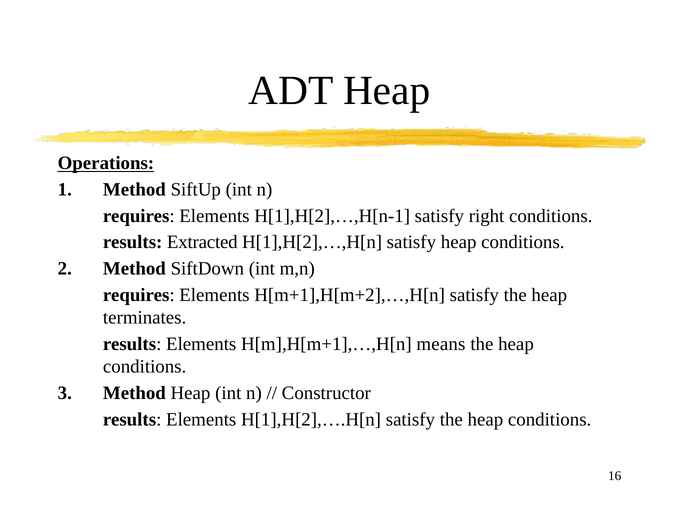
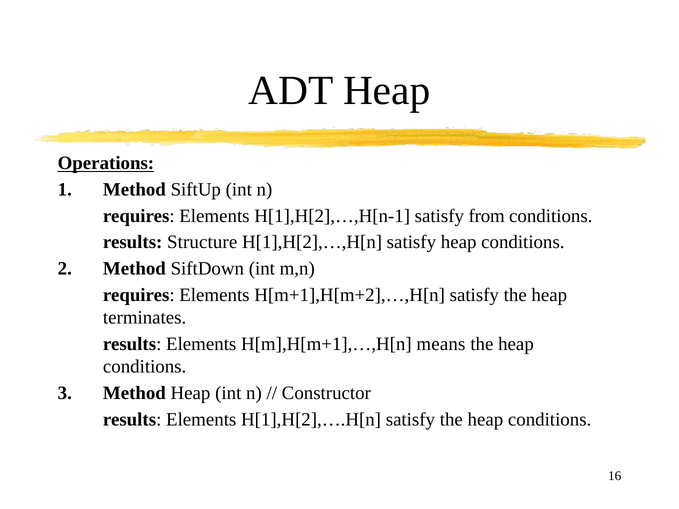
right: right -> from (487, 216)
Extracted: Extracted -> Structure (202, 242)
